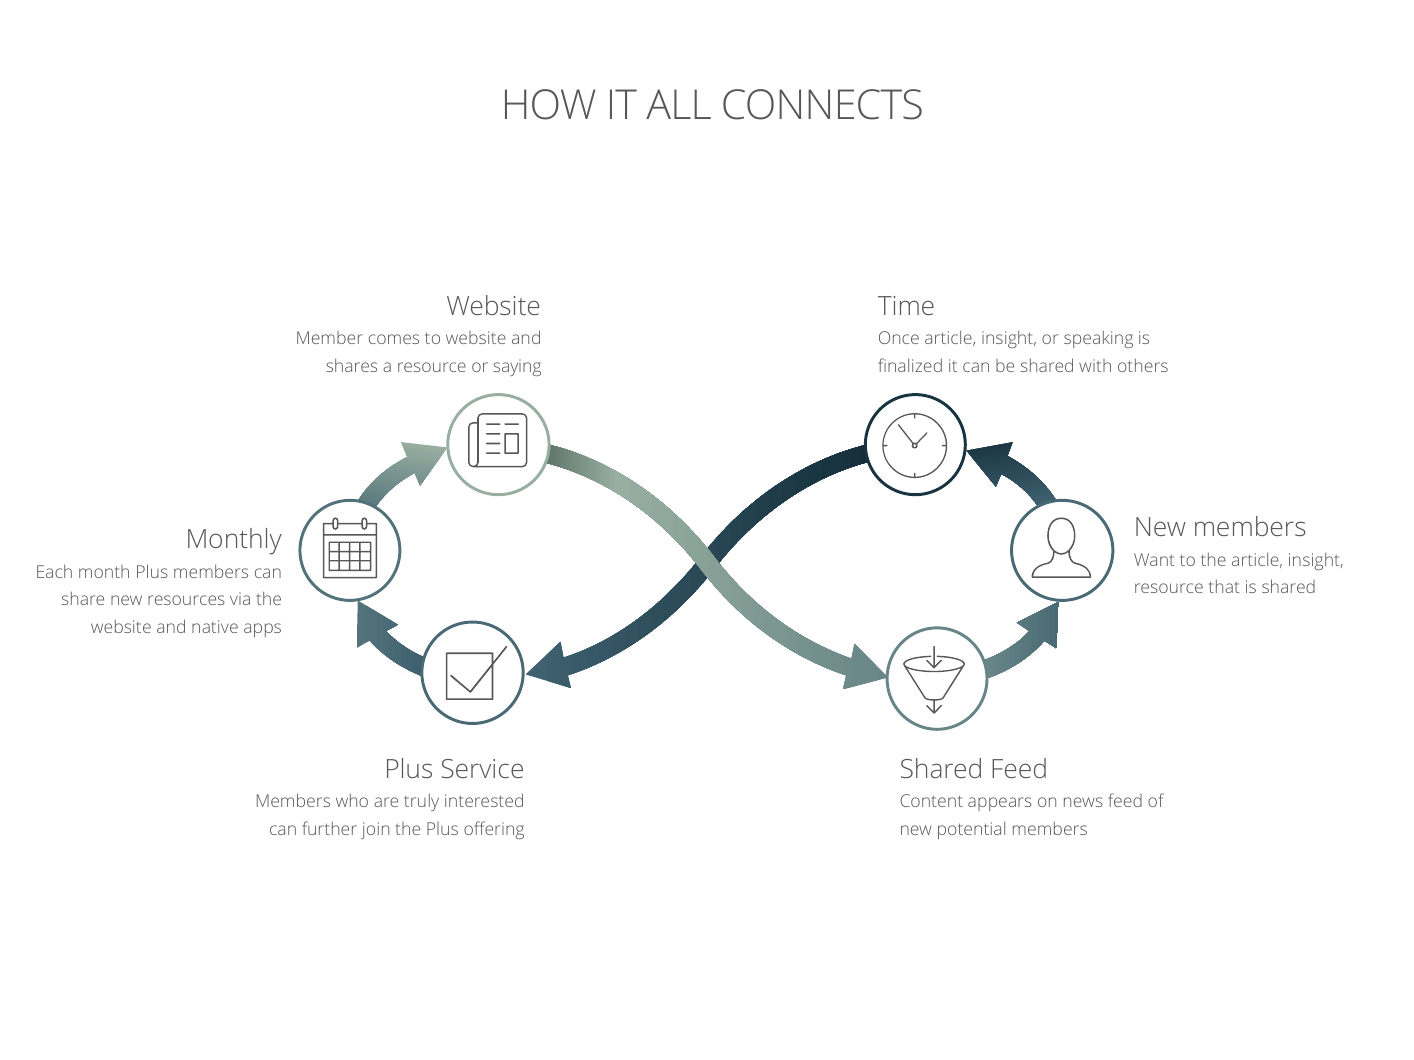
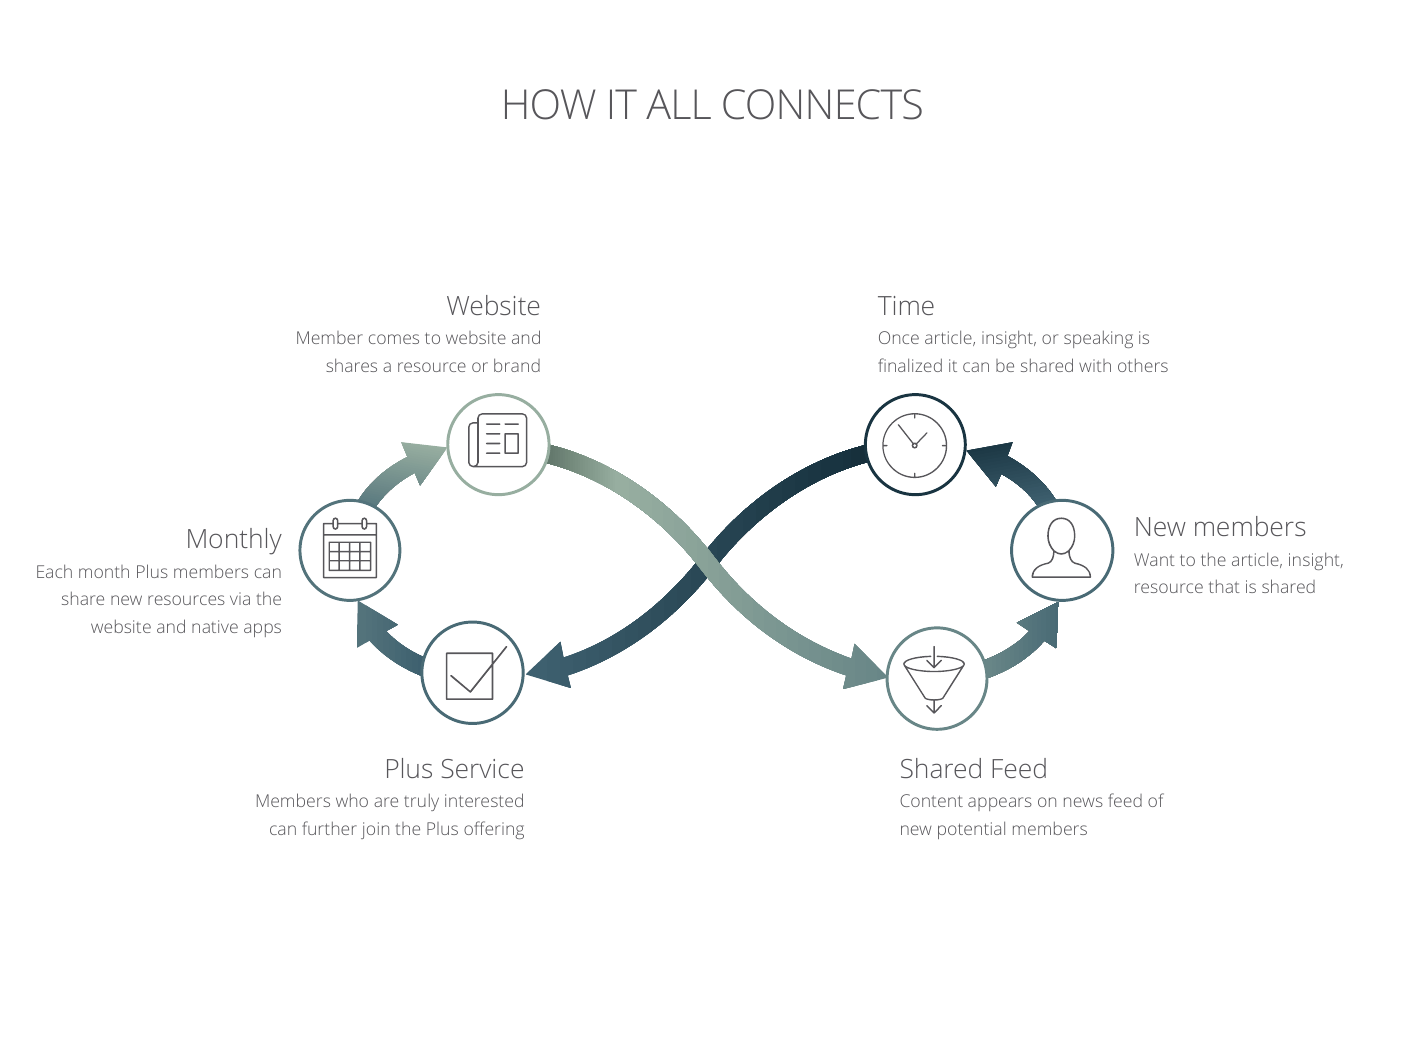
saying: saying -> brand (517, 367)
